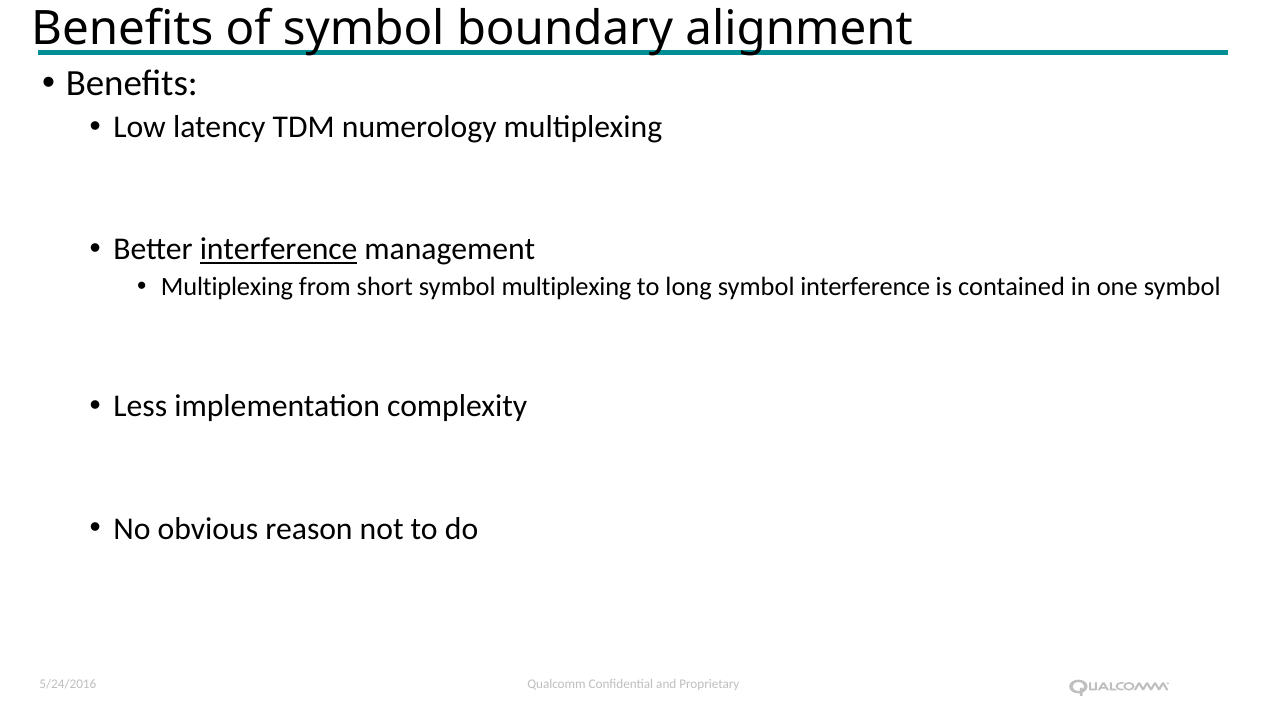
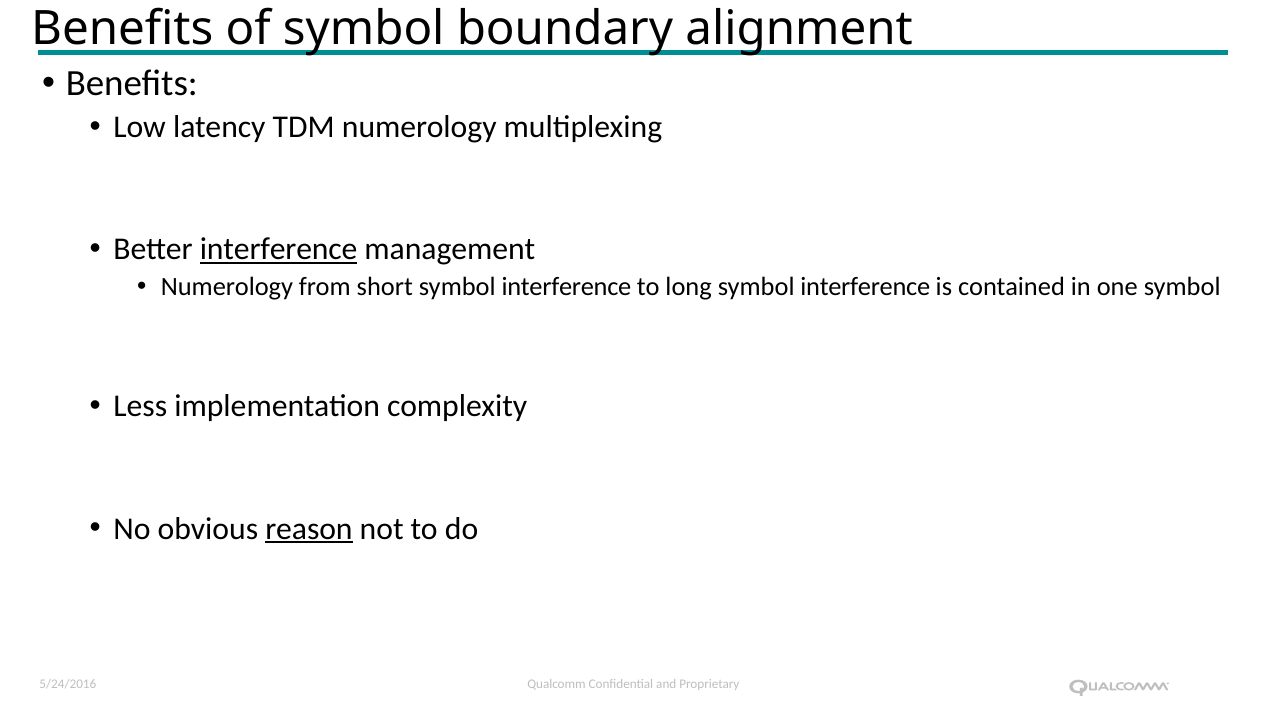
Multiplexing: Multiplexing -> Numerology (227, 287)
short symbol multiplexing: multiplexing -> interference (566, 287)
reason underline: none -> present (309, 529)
